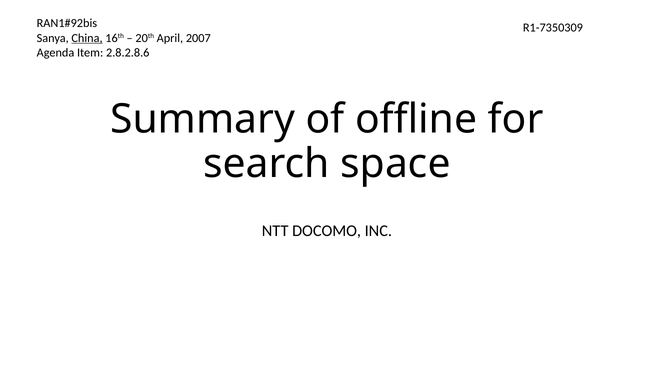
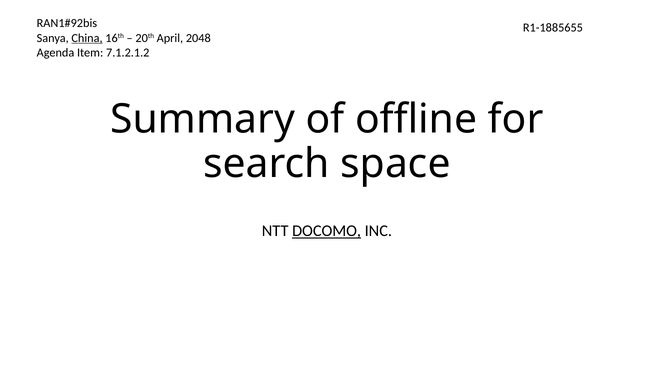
R1-7350309: R1-7350309 -> R1-1885655 (553, 28)
2007: 2007 -> 2048 (198, 38)
2.8.2.8.6: 2.8.2.8.6 -> 7.1.2.1.2 (128, 53)
DOCOMO underline: none -> present (327, 231)
